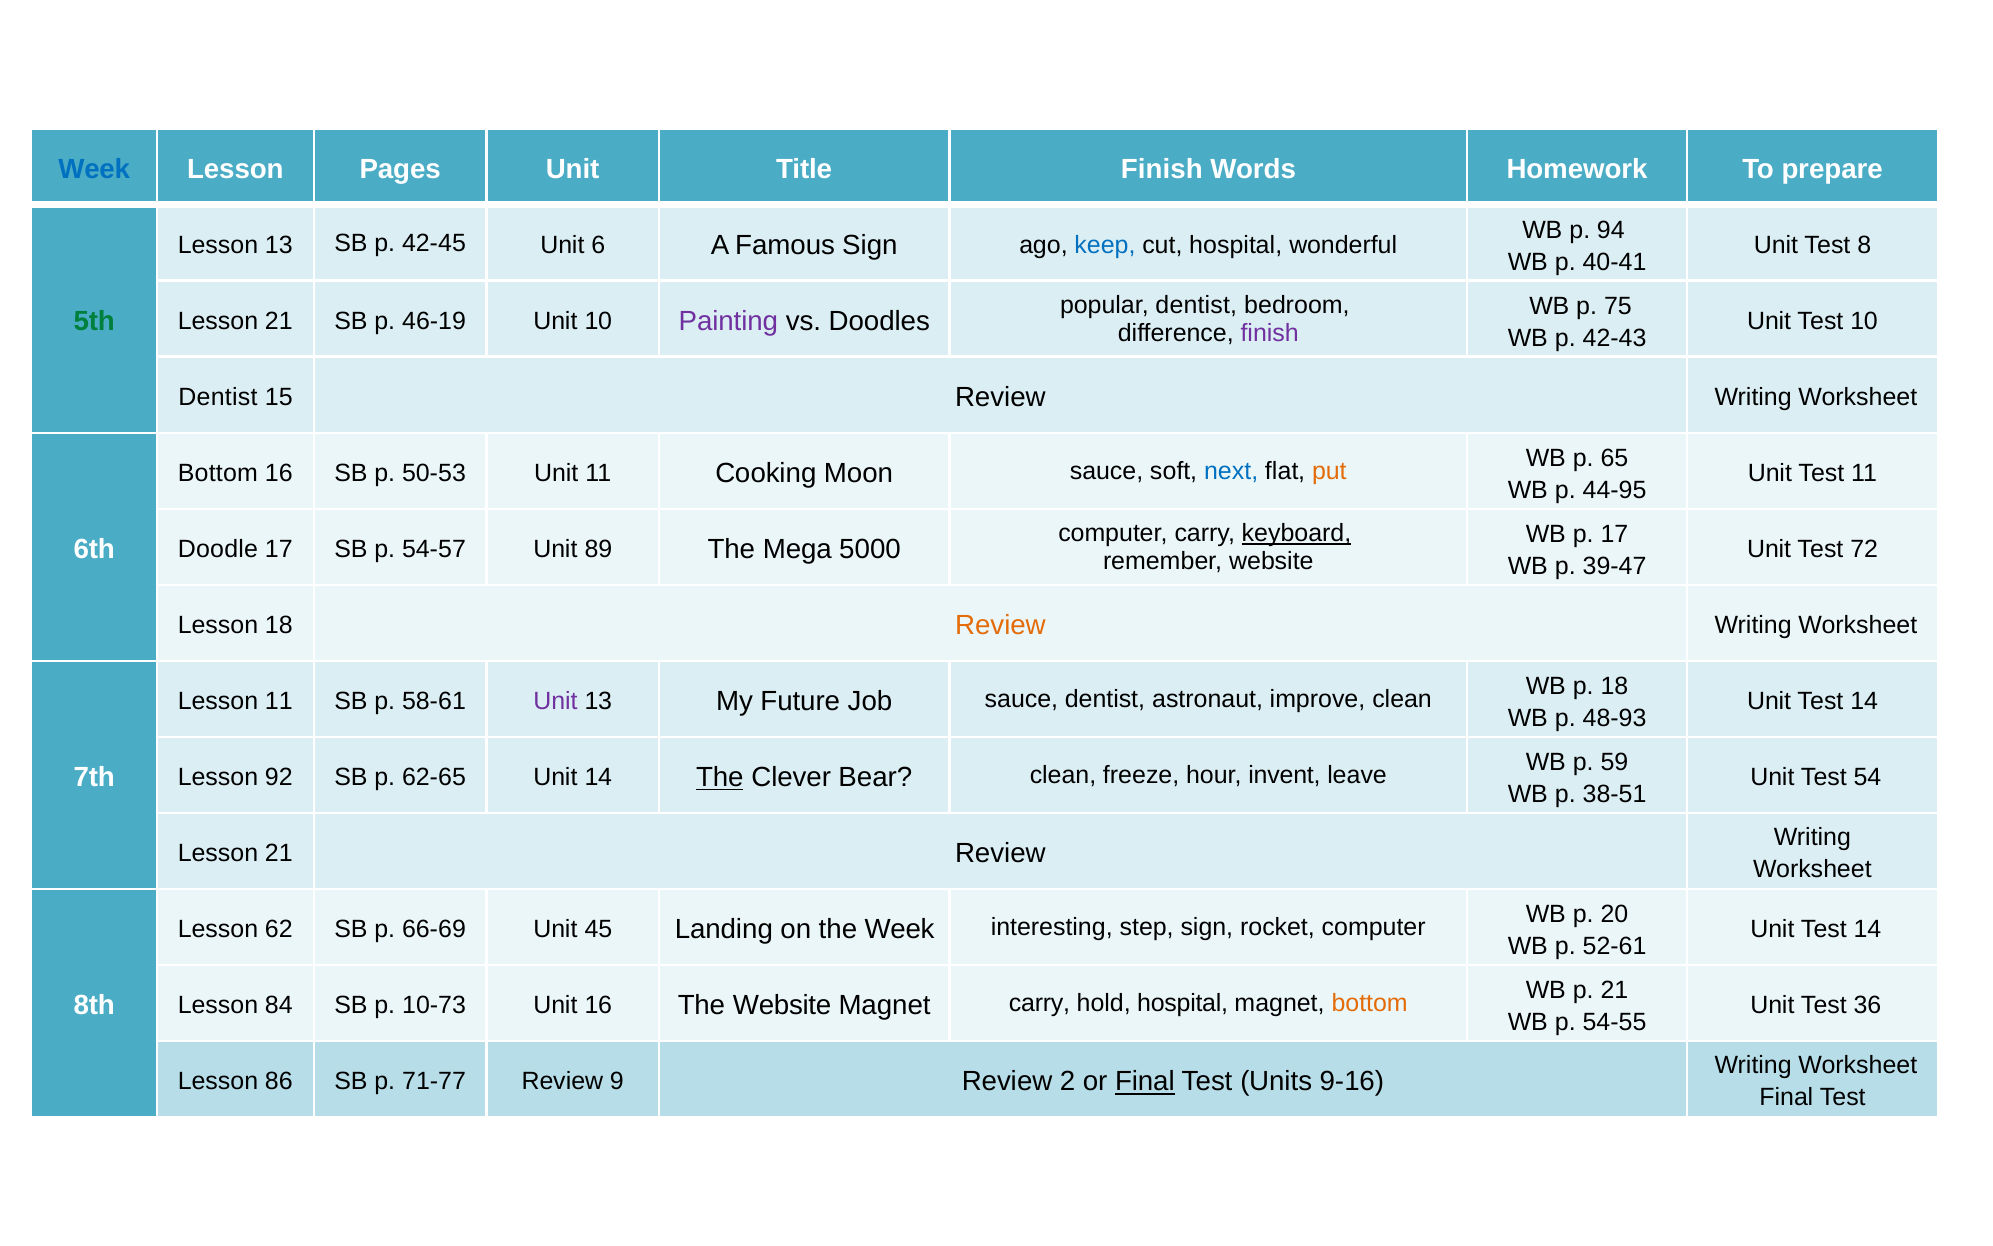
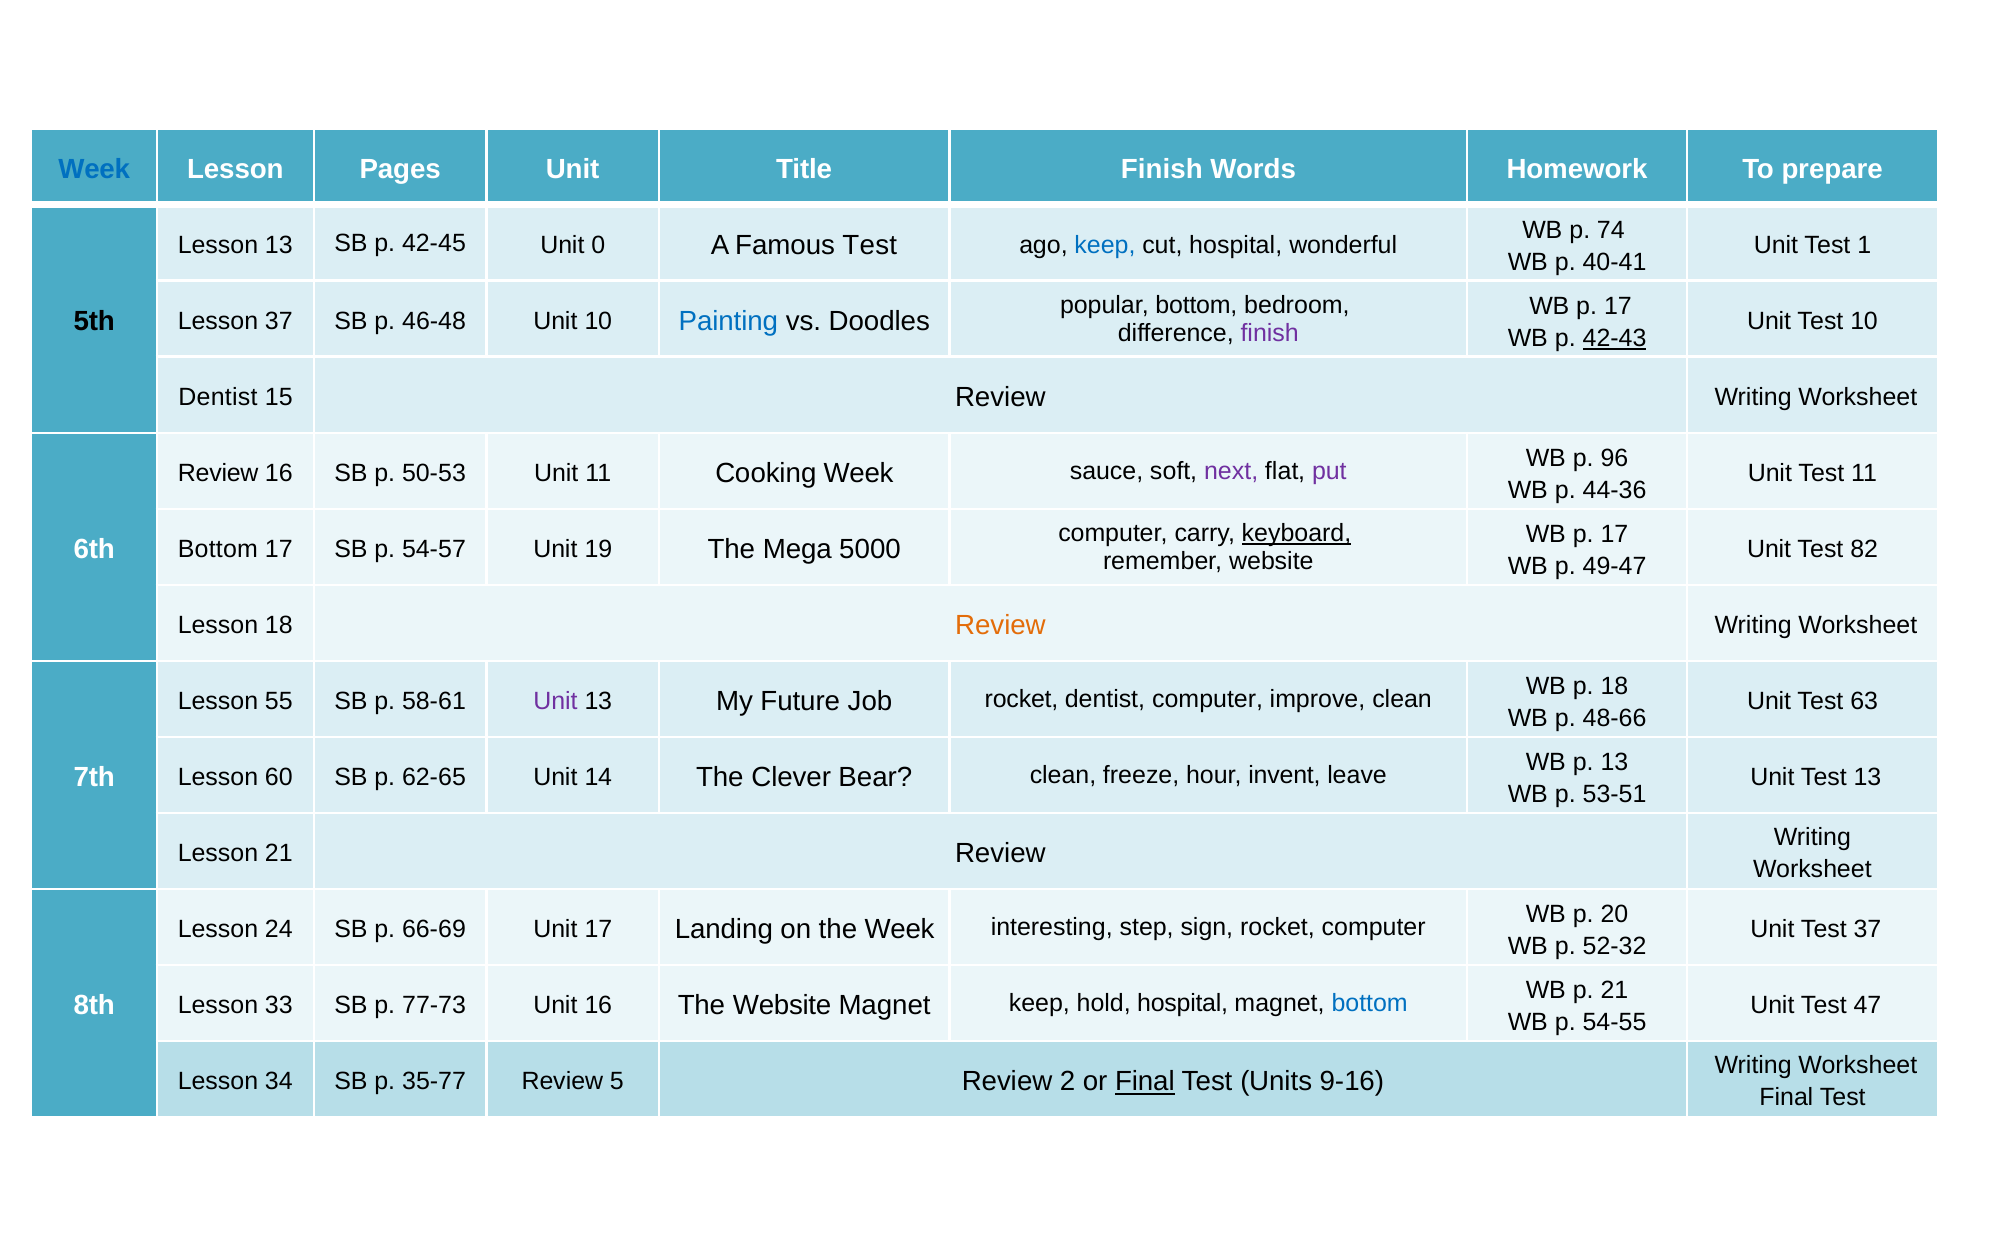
94: 94 -> 74 (1611, 230)
6: 6 -> 0 (598, 245)
Famous Sign: Sign -> Test (870, 245)
8: 8 -> 1 (1864, 245)
popular dentist: dentist -> bottom (1196, 305)
75: 75 -> 17 (1618, 306)
5th colour: green -> black (94, 321)
21: 21 -> 37 (279, 321)
46-19: 46-19 -> 46-48 (434, 321)
Painting colour: purple -> blue (728, 321)
42-43 underline: none -> present (1615, 338)
65: 65 -> 96 (1615, 458)
Bottom: Bottom -> Review (218, 473)
Cooking Moon: Moon -> Week (859, 473)
next colour: blue -> purple (1231, 471)
put colour: orange -> purple (1329, 471)
44-95: 44-95 -> 44-36 (1615, 490)
Doodle: Doodle -> Bottom (218, 549)
89: 89 -> 19 (598, 549)
72: 72 -> 82 (1864, 549)
39-47: 39-47 -> 49-47 (1615, 566)
Lesson 11: 11 -> 55 (279, 701)
Job sauce: sauce -> rocket (1022, 699)
dentist astronaut: astronaut -> computer (1208, 699)
14: 14 -> 63 (1864, 701)
48-93: 48-93 -> 48-66 (1615, 718)
p 59: 59 -> 13 (1615, 762)
92: 92 -> 60 (279, 777)
The underline: present -> none (720, 777)
Test 54: 54 -> 13 (1868, 777)
38-51: 38-51 -> 53-51 (1615, 794)
62: 62 -> 24 (279, 929)
Unit 45: 45 -> 17 (598, 929)
14: 14 -> 37 (1868, 929)
52-61: 52-61 -> 52-32 (1615, 946)
84: 84 -> 33 (279, 1005)
10-73: 10-73 -> 77-73 (434, 1005)
Magnet carry: carry -> keep (1039, 1003)
bottom colour: orange -> blue (1370, 1003)
36: 36 -> 47 (1868, 1005)
86: 86 -> 34 (279, 1081)
71-77: 71-77 -> 35-77 (434, 1081)
9: 9 -> 5 (617, 1081)
